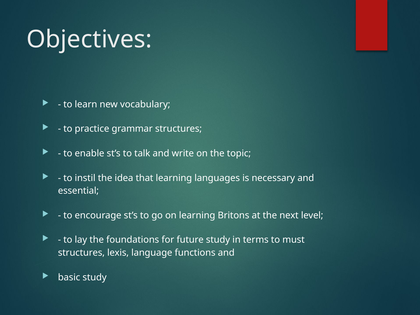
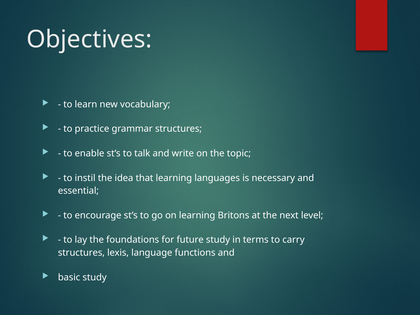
must: must -> carry (293, 240)
